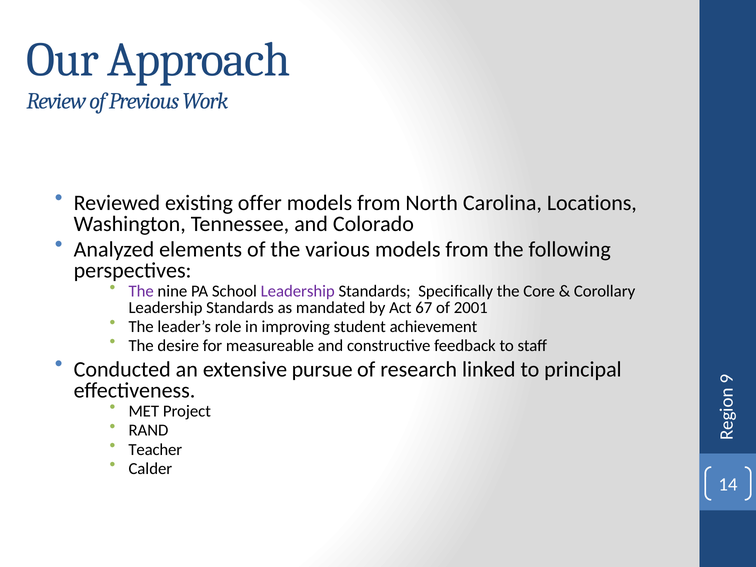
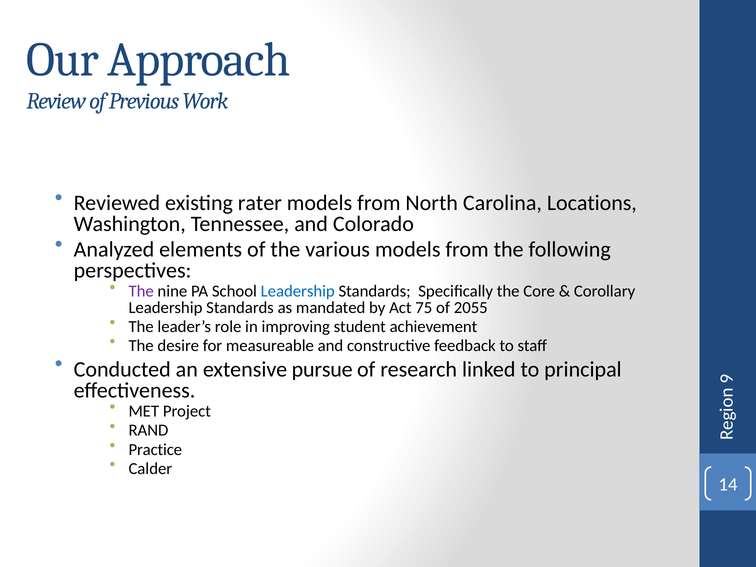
offer: offer -> rater (260, 203)
Leadership colour: purple -> blue (298, 291)
67: 67 -> 75 (424, 308)
2001: 2001 -> 2055 (471, 308)
Teacher: Teacher -> Practice (155, 450)
